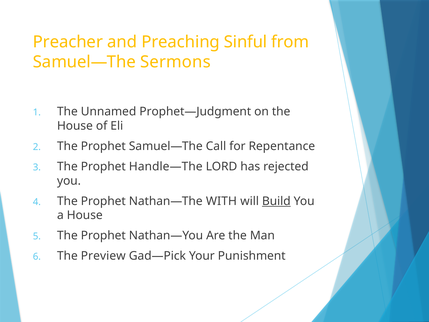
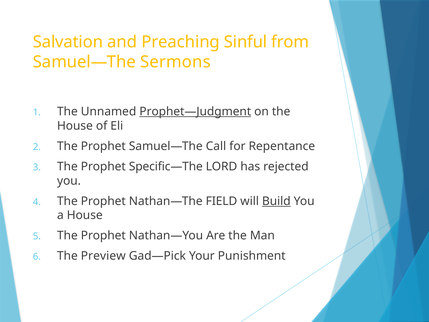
Preacher: Preacher -> Salvation (68, 42)
Prophet—Judgment underline: none -> present (195, 112)
Handle—The: Handle—The -> Specific—The (166, 166)
WITH: WITH -> FIELD (221, 201)
